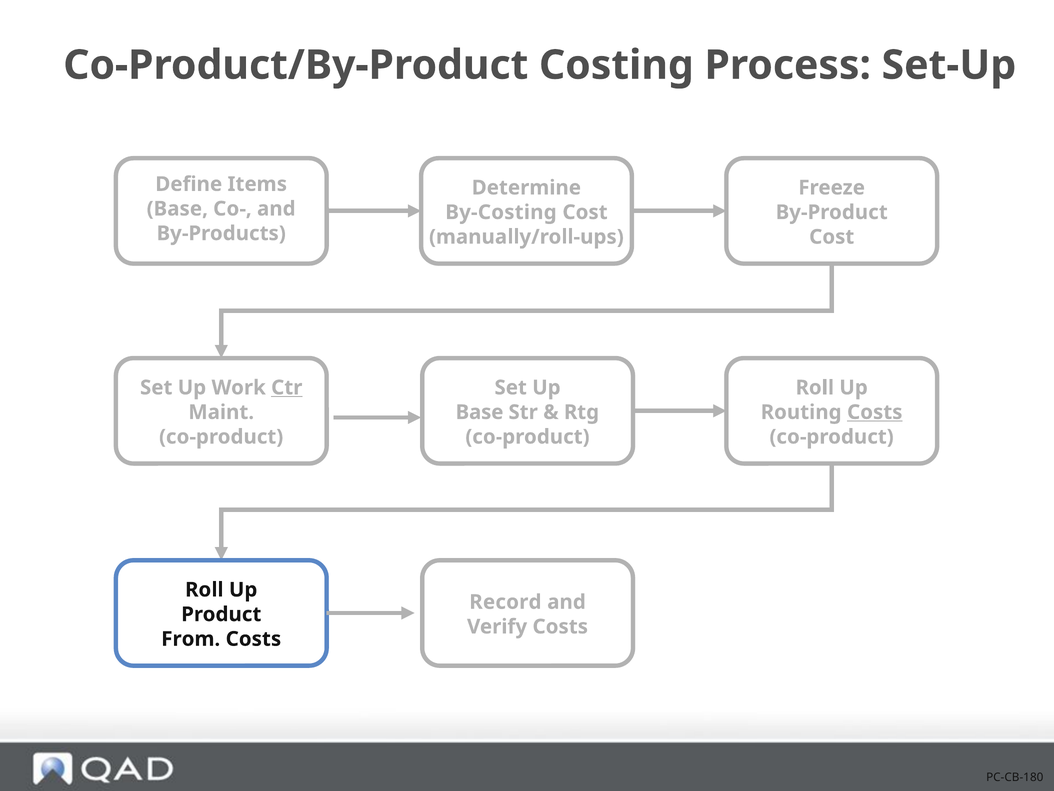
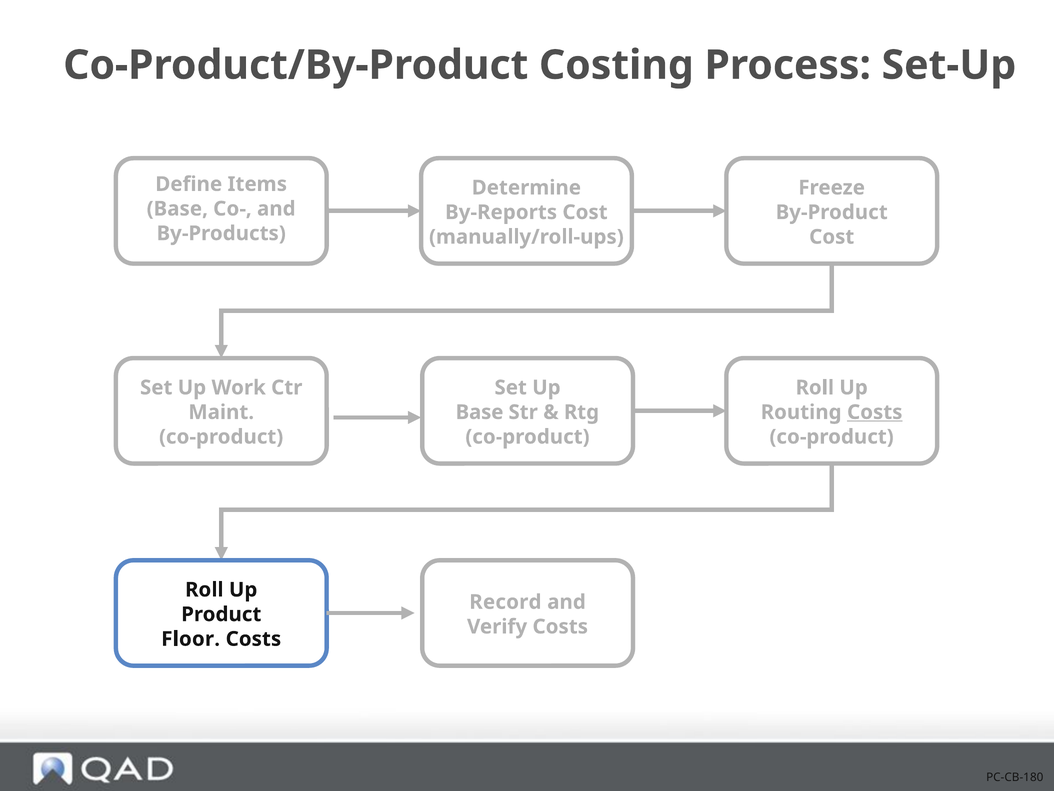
By-Costing: By-Costing -> By-Reports (501, 212)
Ctr underline: present -> none (287, 387)
From: From -> Floor (191, 639)
